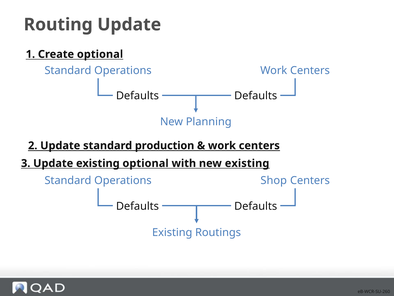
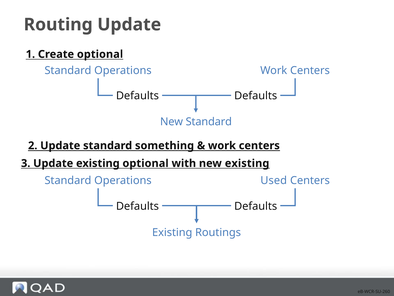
New Planning: Planning -> Standard (209, 122)
production: production -> something (165, 145)
Shop: Shop -> Used (274, 180)
